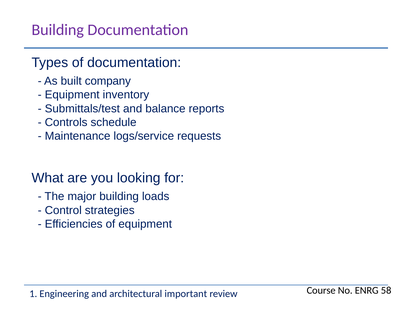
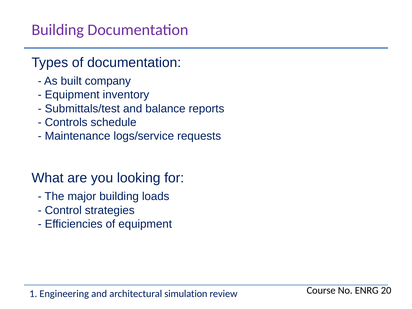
58: 58 -> 20 (386, 290)
important: important -> simulation (186, 294)
